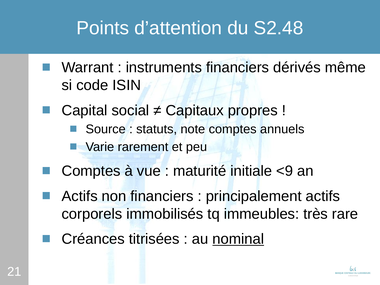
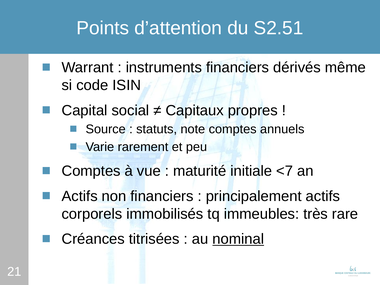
S2.48: S2.48 -> S2.51 (278, 28)
<9: <9 -> <7 (285, 171)
